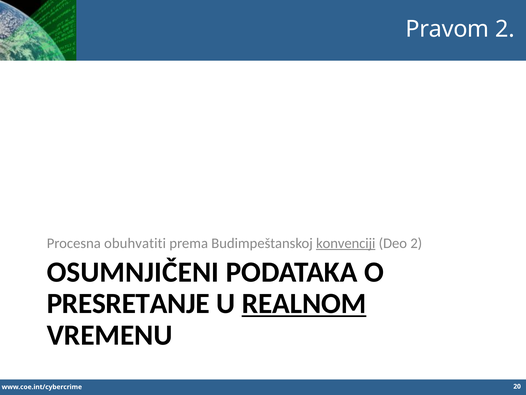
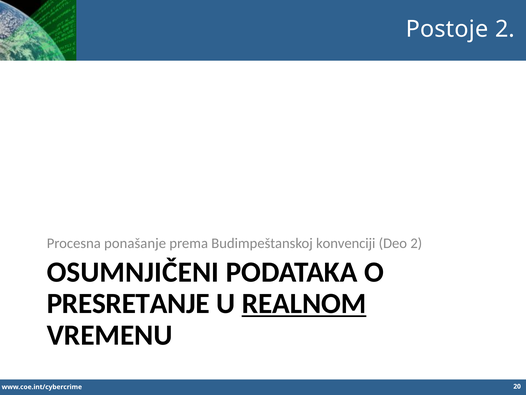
Pravom: Pravom -> Postoje (447, 29)
obuhvatiti: obuhvatiti -> ponašanje (135, 243)
konvenciji underline: present -> none (346, 243)
